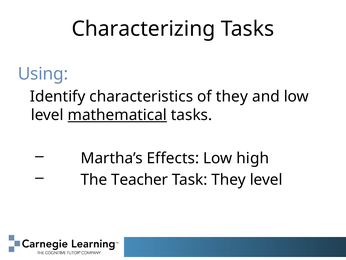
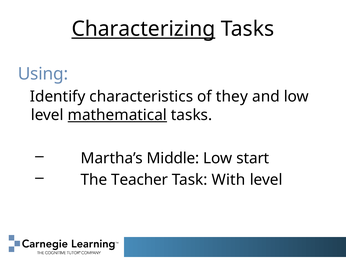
Characterizing underline: none -> present (143, 29)
Effects: Effects -> Middle (173, 158)
high: high -> start (253, 158)
Task They: They -> With (229, 179)
